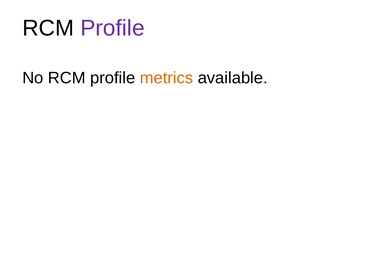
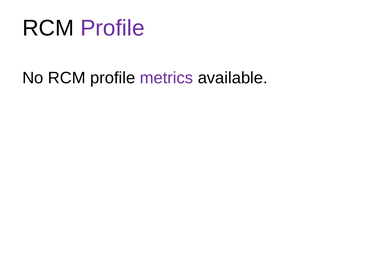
metrics colour: orange -> purple (167, 78)
